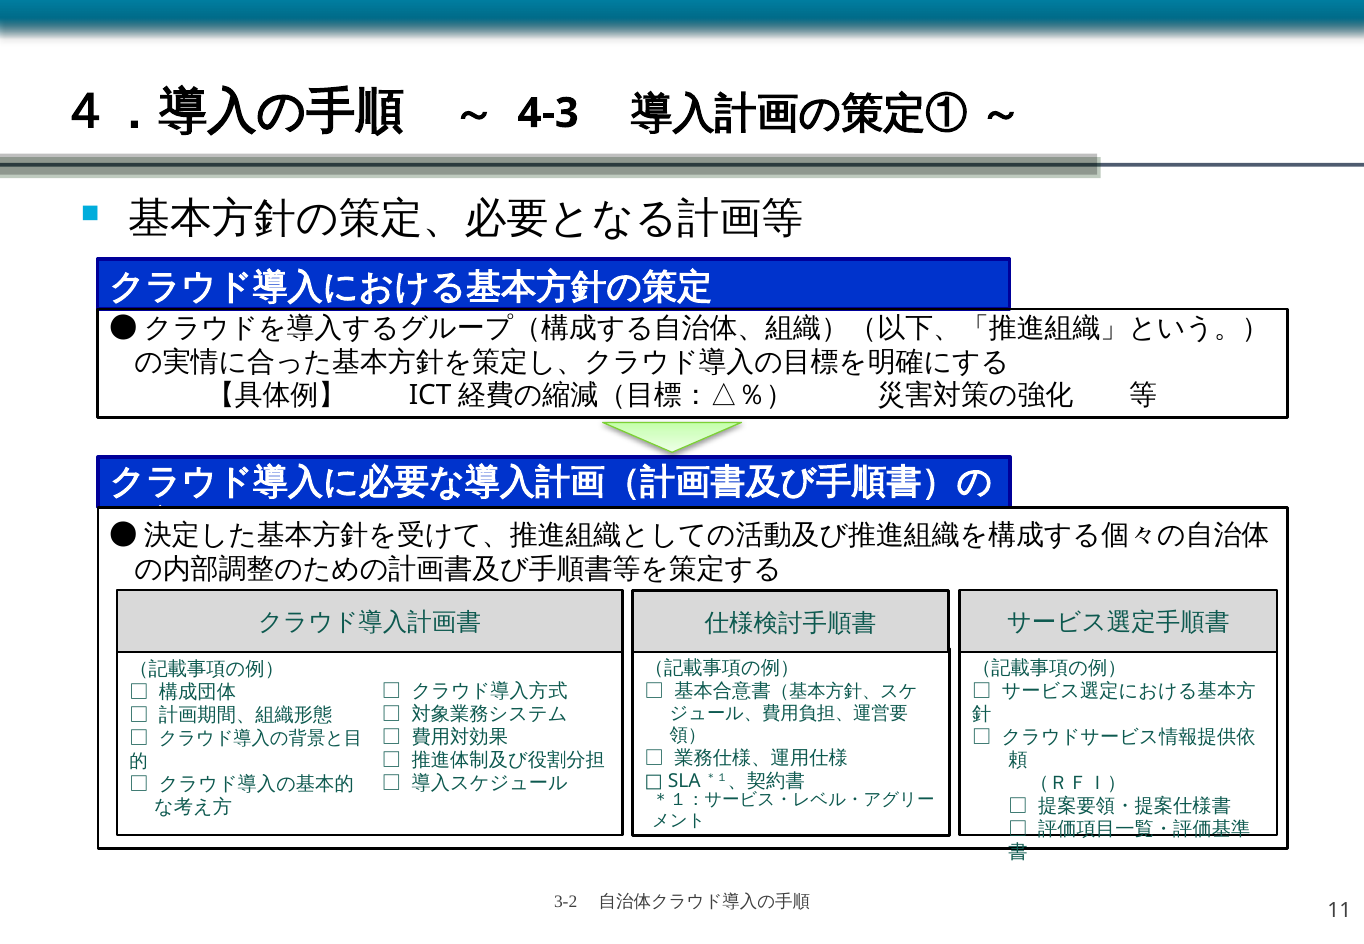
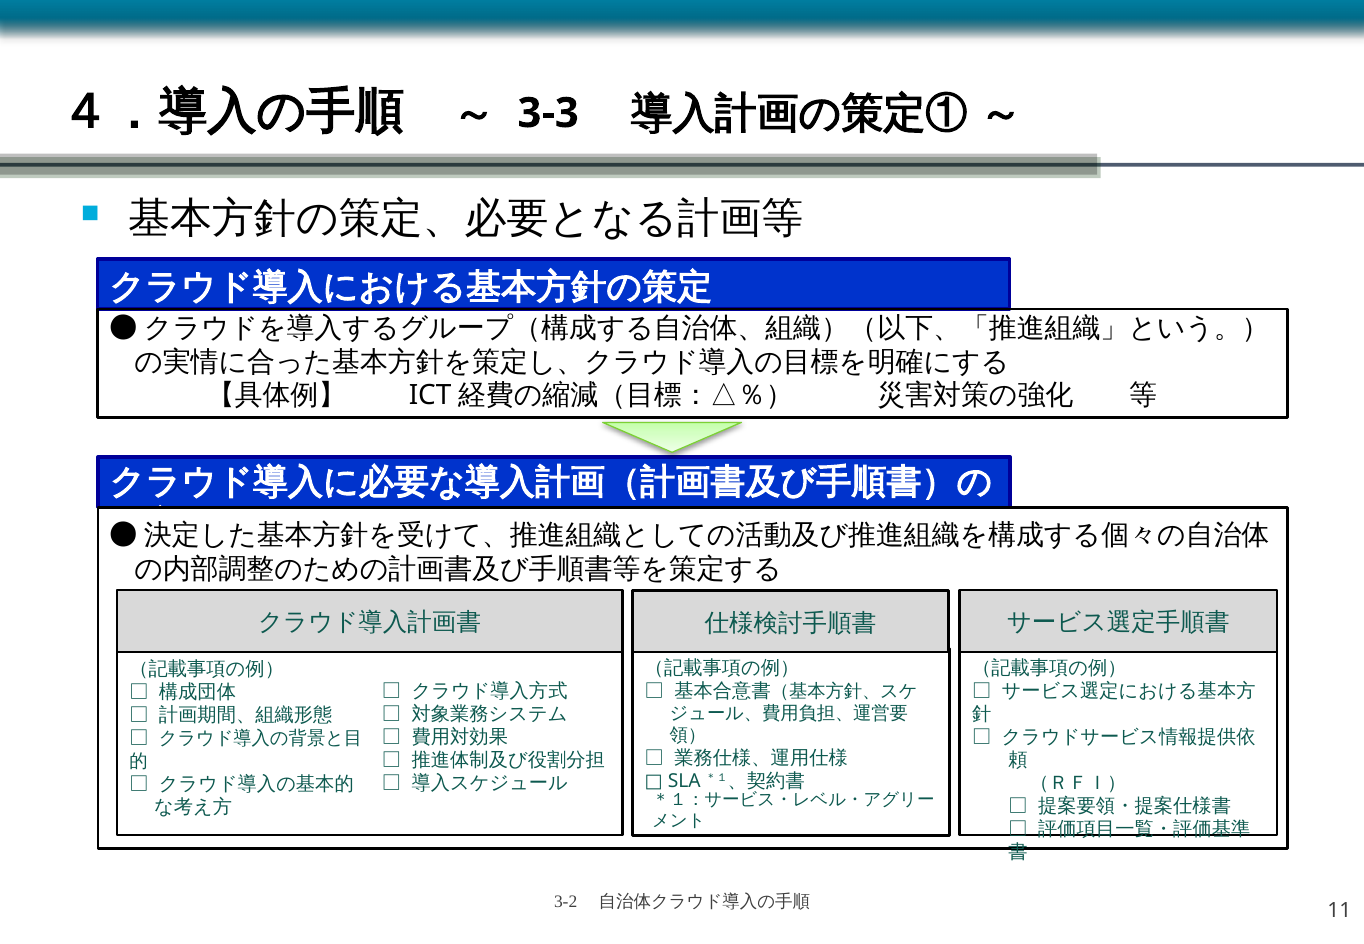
4-3: 4-3 -> 3-3 (548, 113)
